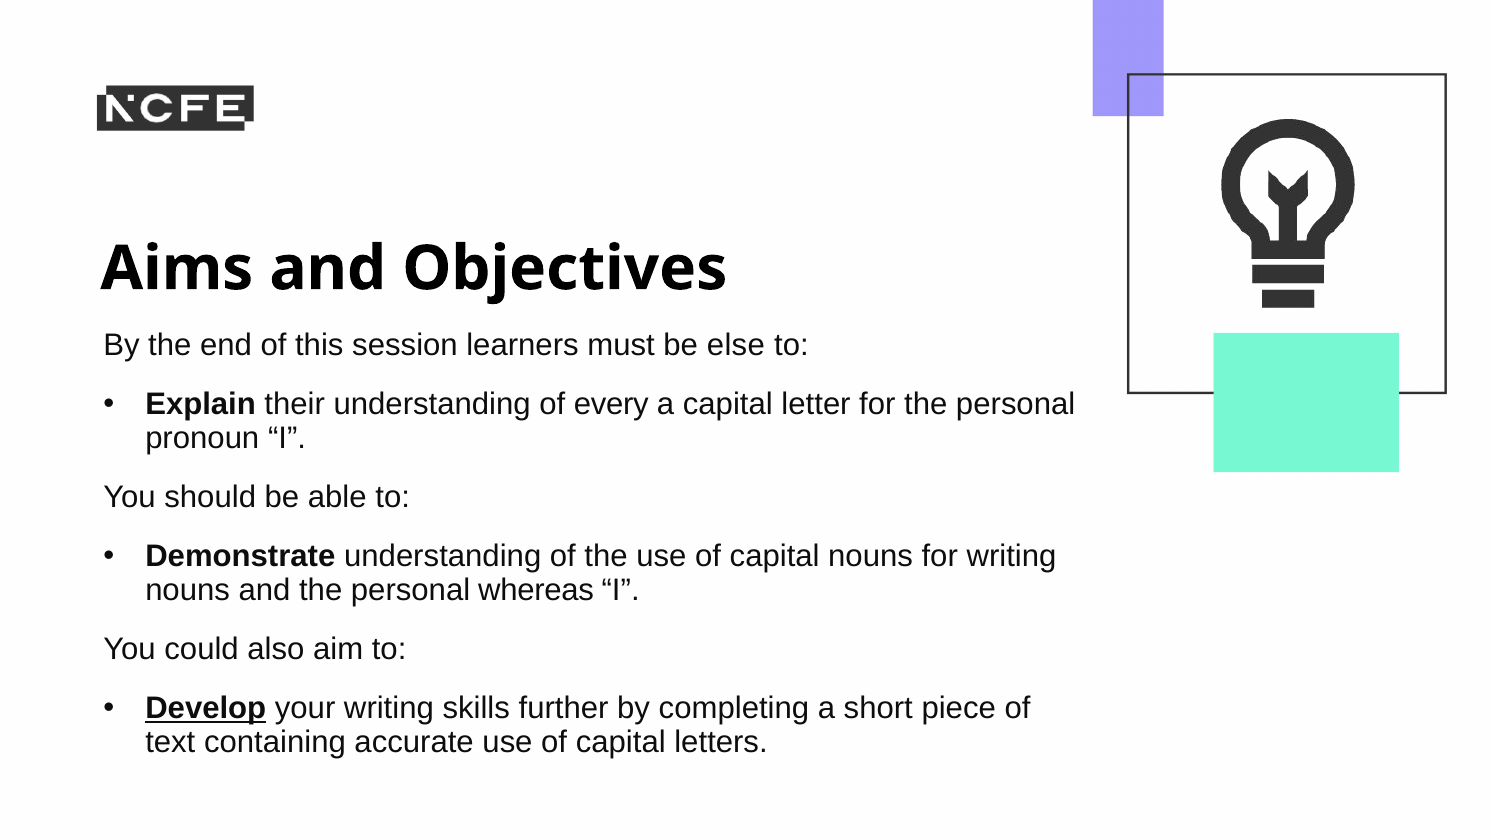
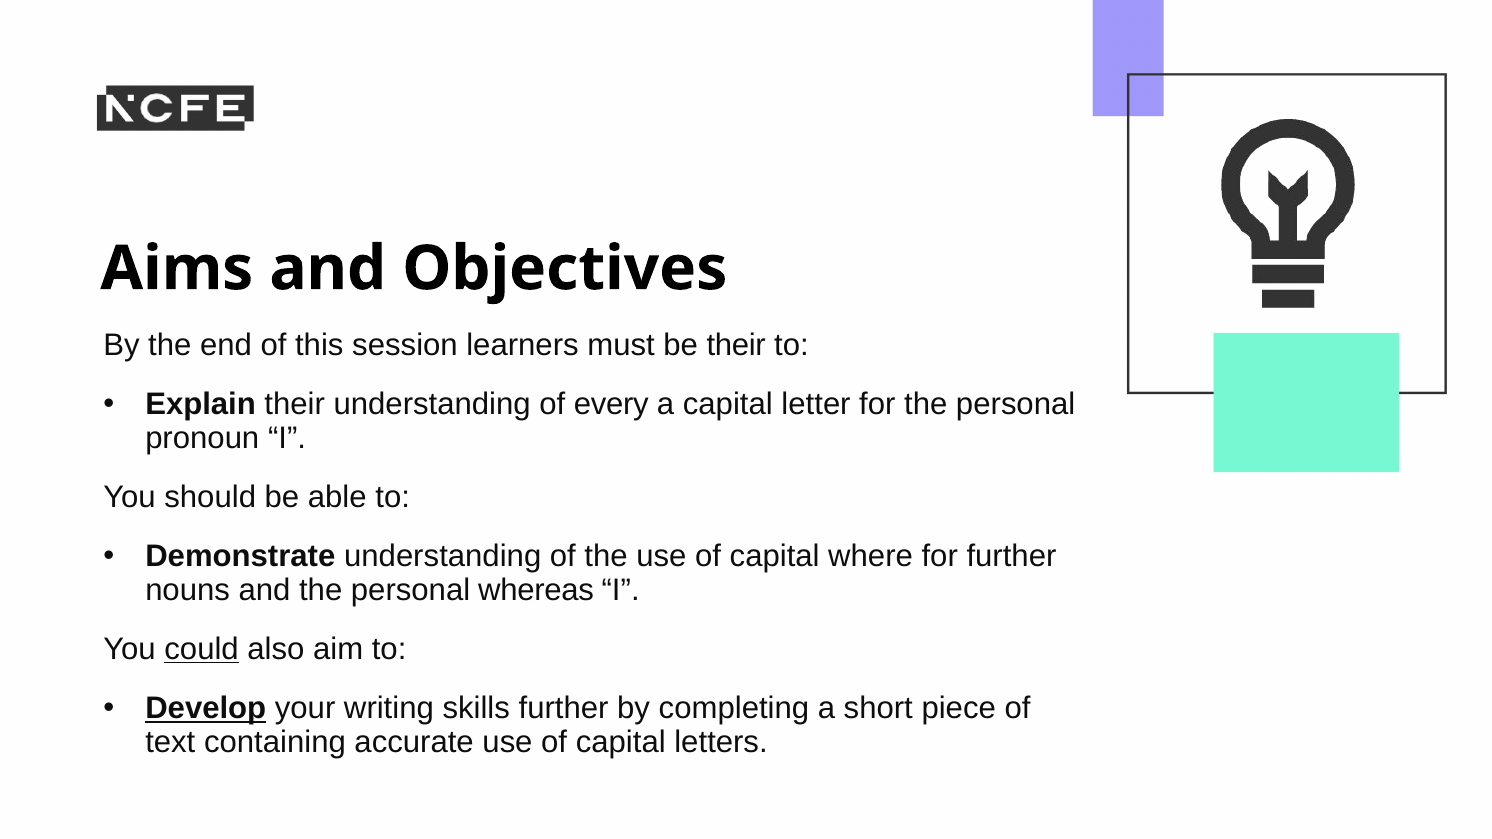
be else: else -> their (736, 346)
capital nouns: nouns -> where (871, 557)
for writing: writing -> further (1012, 557)
could underline: none -> present (202, 649)
